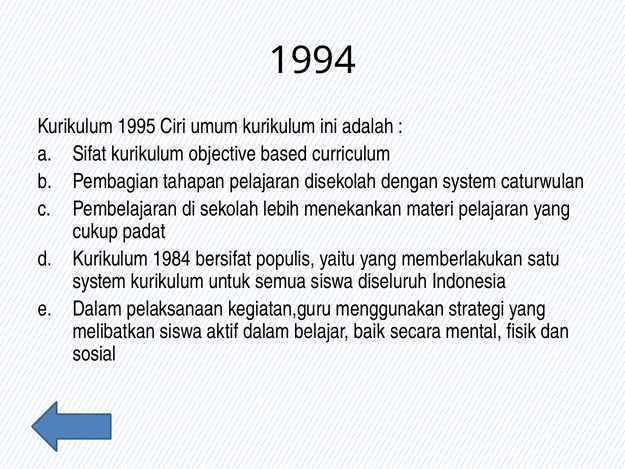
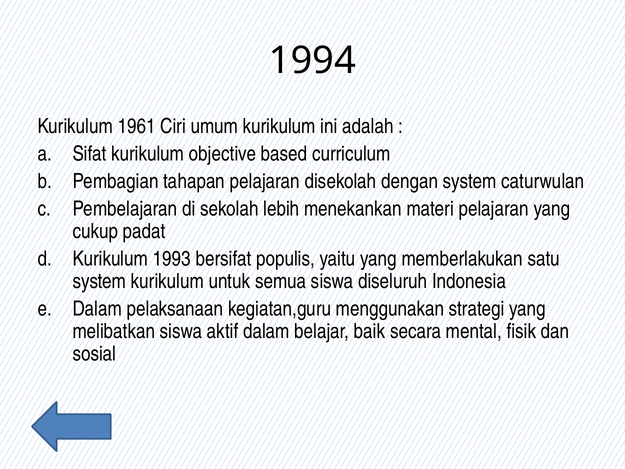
1995: 1995 -> 1961 (137, 126)
1984: 1984 -> 1993 (172, 259)
